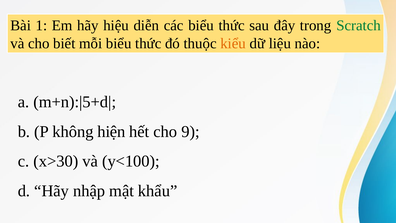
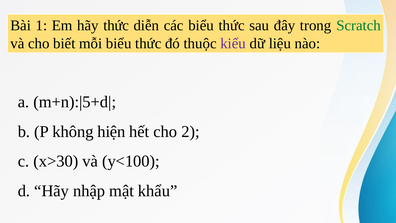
hãy hiệu: hiệu -> thức (116, 26)
kiểu colour: orange -> purple (233, 43)
9: 9 -> 2 (190, 131)
